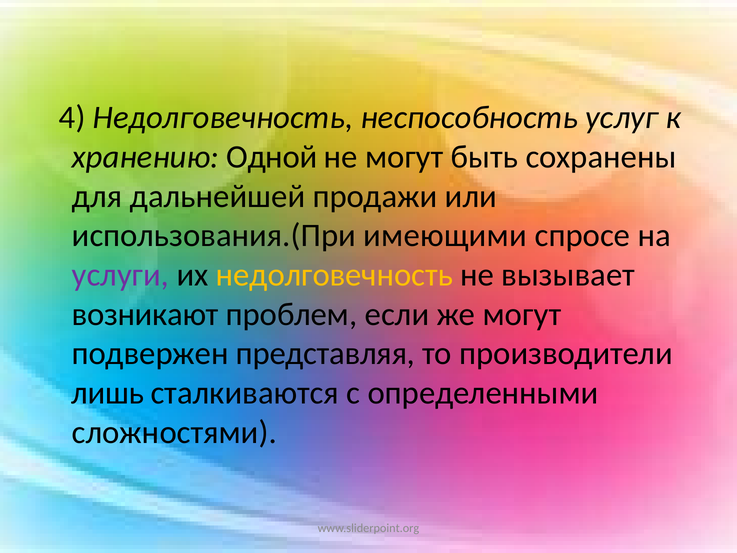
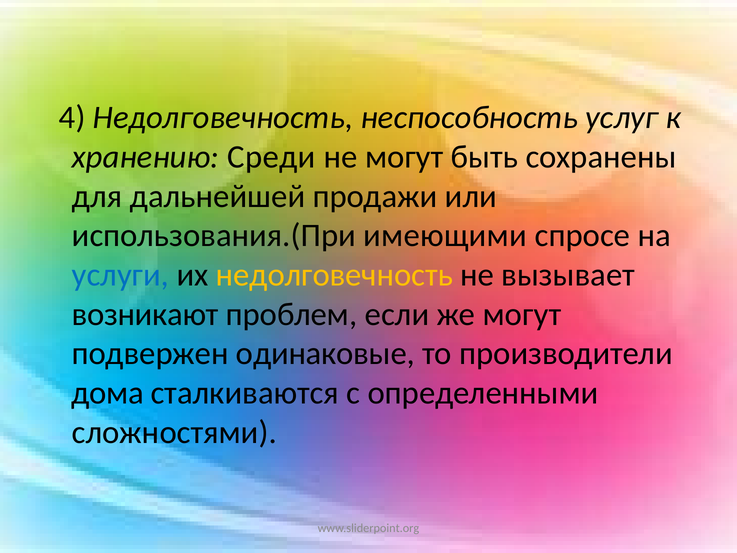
Одной: Одной -> Среди (271, 157)
услуги colour: purple -> blue (120, 275)
представляя: представляя -> одинаковые (325, 353)
лишь: лишь -> дома (108, 393)
